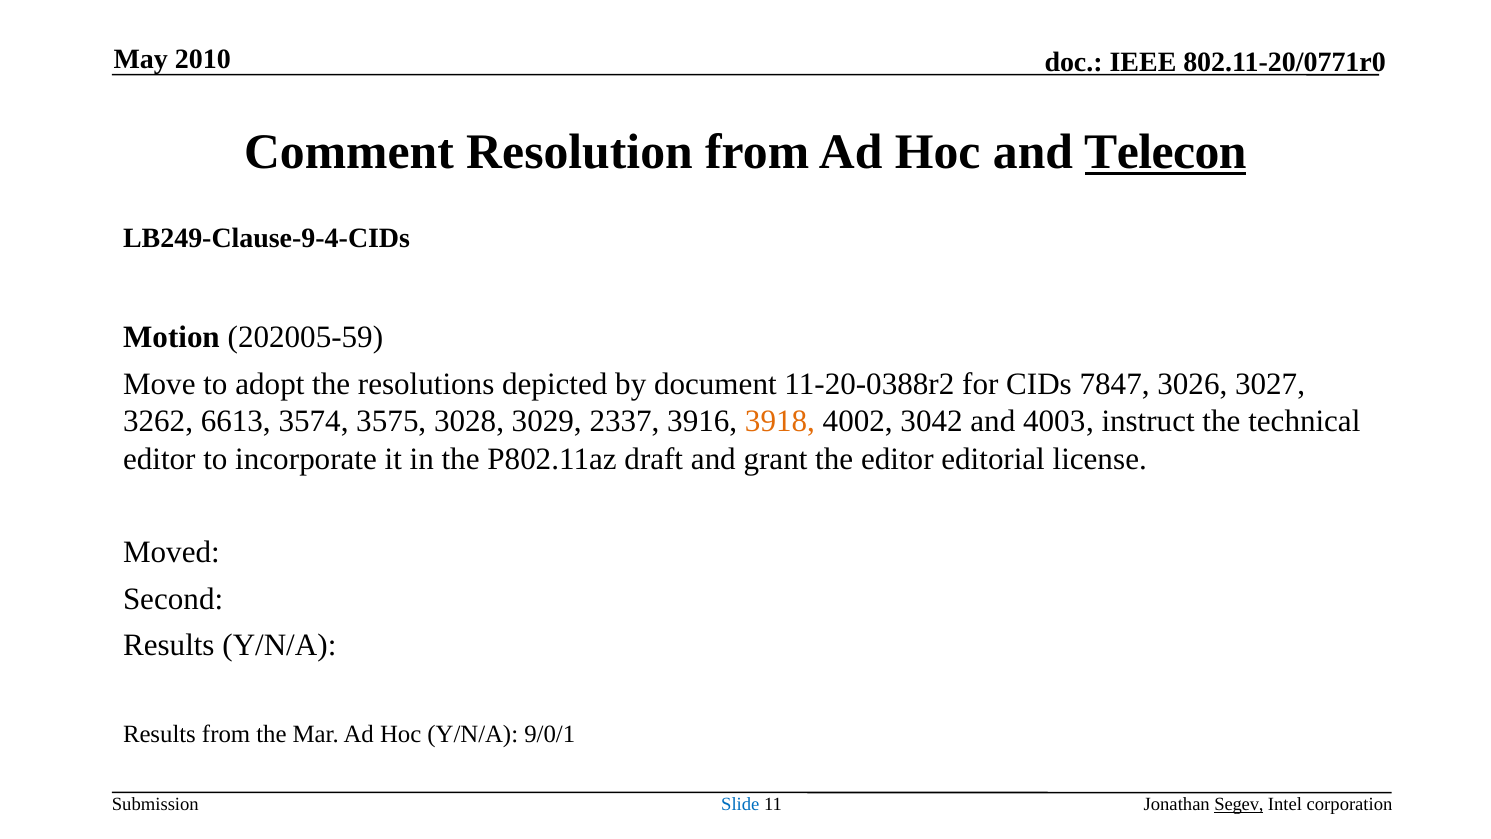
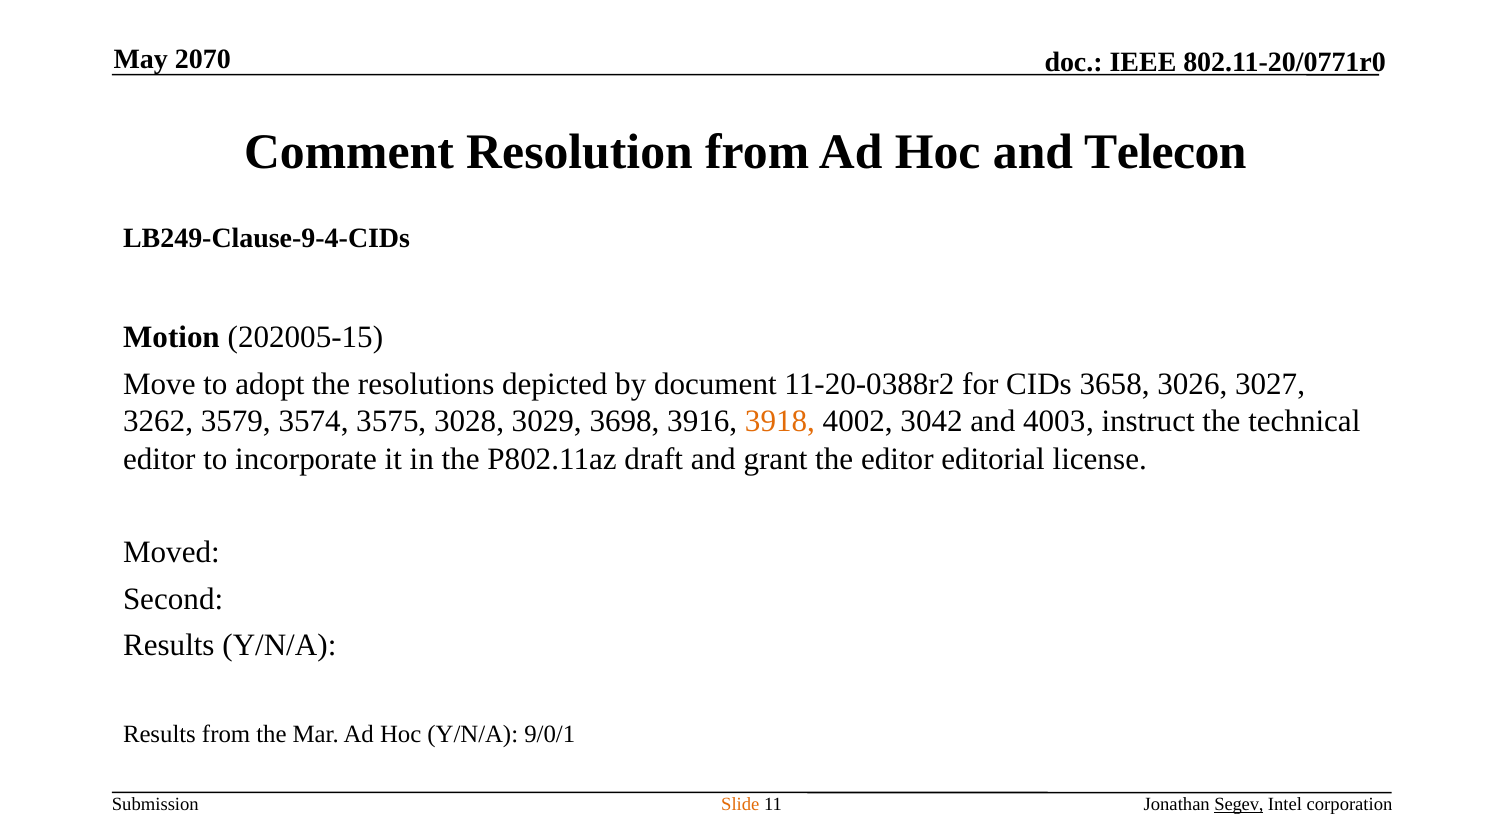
2010: 2010 -> 2070 (203, 59)
Telecon underline: present -> none (1165, 152)
202005-59: 202005-59 -> 202005-15 (305, 338)
7847: 7847 -> 3658 (1115, 384)
6613: 6613 -> 3579 (236, 421)
2337: 2337 -> 3698 (625, 421)
Slide colour: blue -> orange (740, 804)
